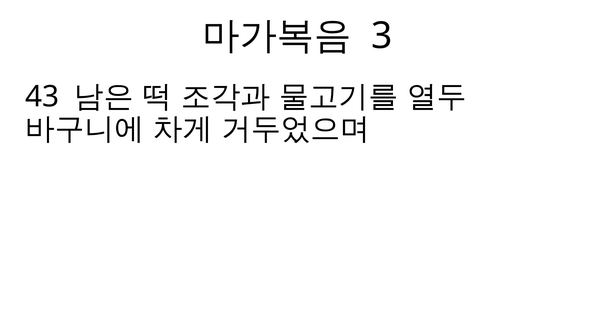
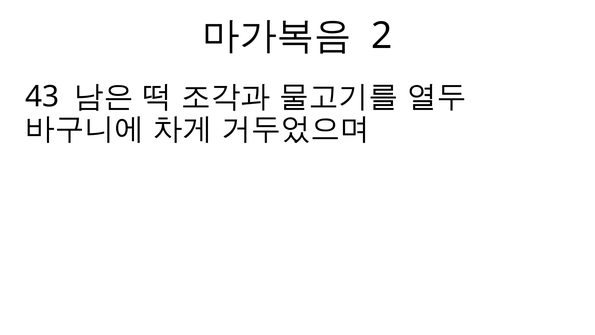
3: 3 -> 2 (382, 36)
